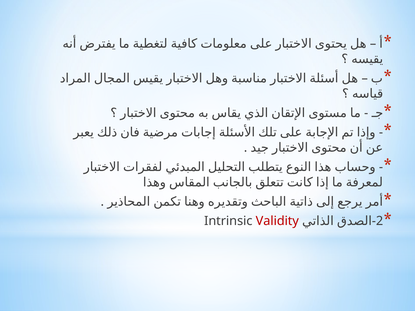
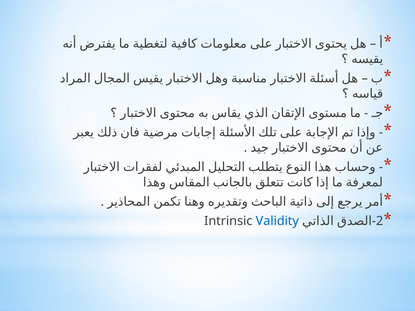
Validity colour: red -> blue (277, 221)
